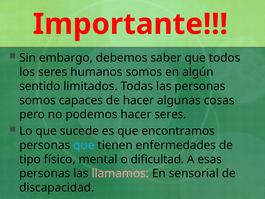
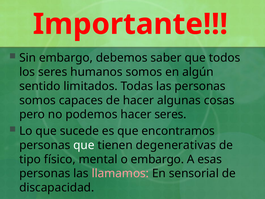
que colour: light blue -> white (84, 145)
enfermedades: enfermedades -> degenerativas (176, 145)
o dificultad: dificultad -> embargo (157, 159)
